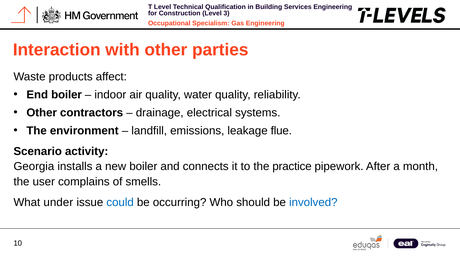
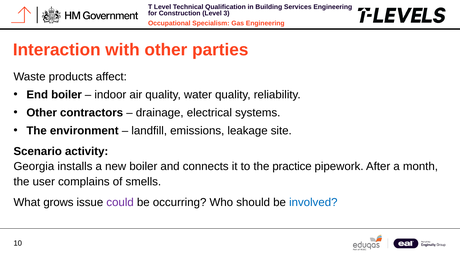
flue: flue -> site (281, 131)
under: under -> grows (58, 203)
could colour: blue -> purple (120, 203)
